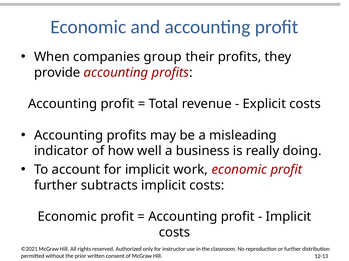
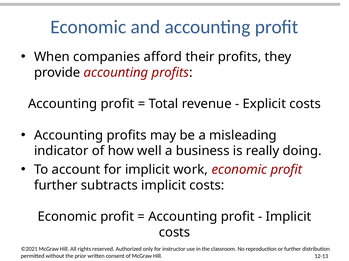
group: group -> afford (163, 57)
